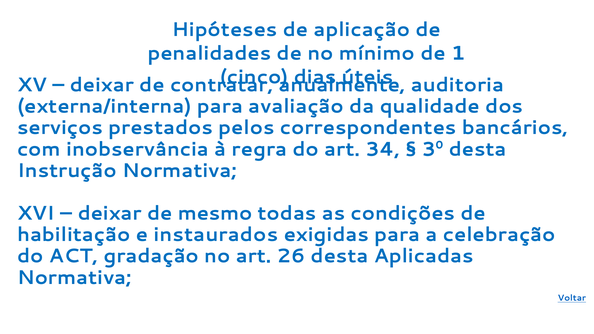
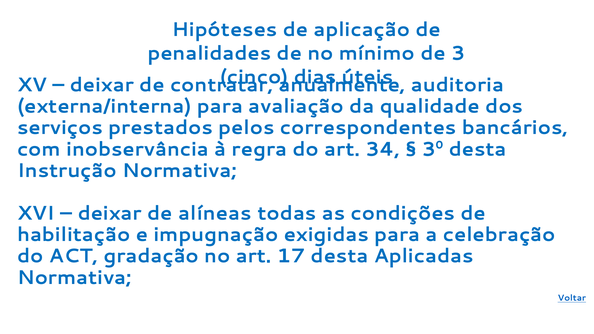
1: 1 -> 3 (458, 53)
mesmo: mesmo -> alíneas (215, 213)
instaurados: instaurados -> impugnação (216, 235)
26: 26 -> 17 (291, 256)
